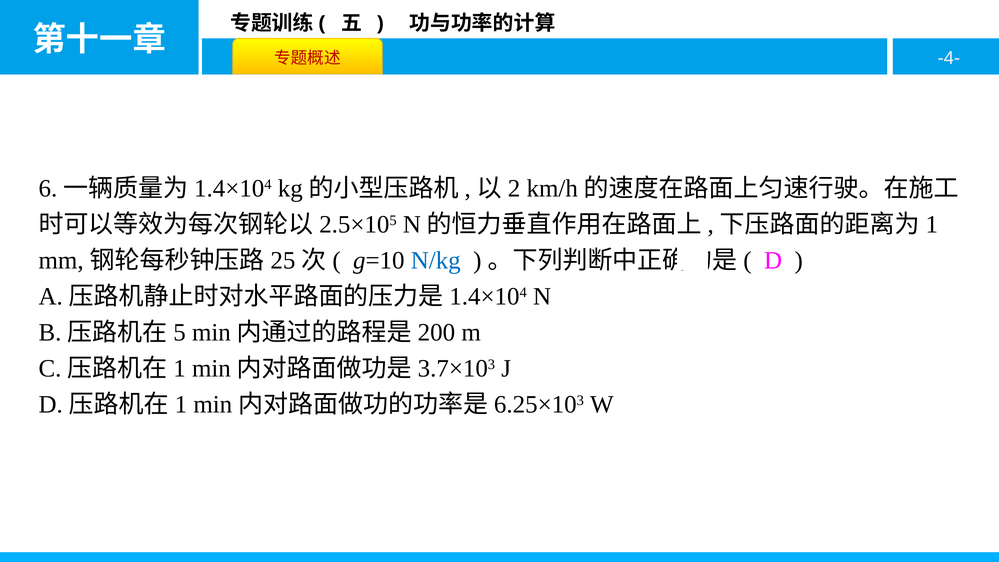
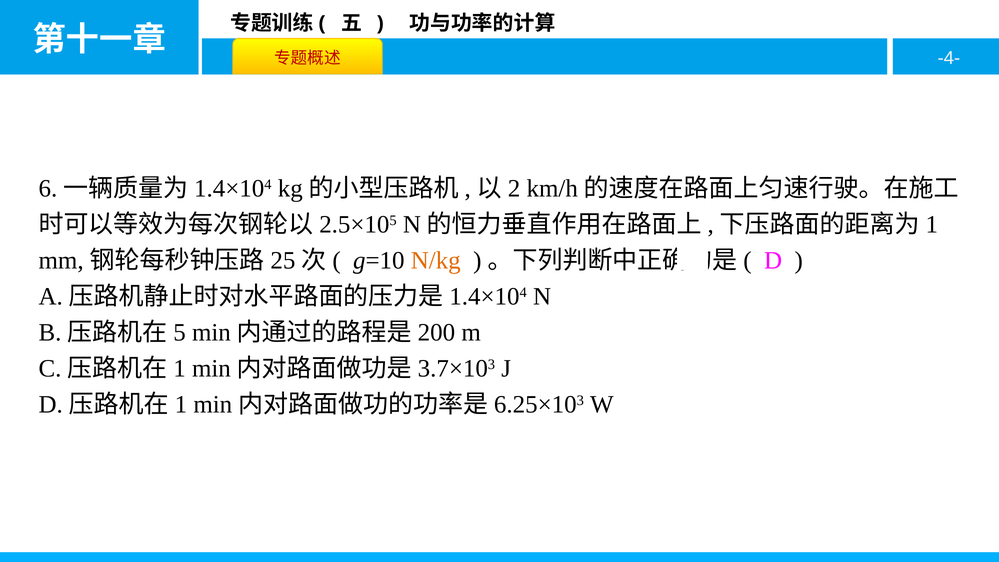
N/kg colour: blue -> orange (436, 261)
